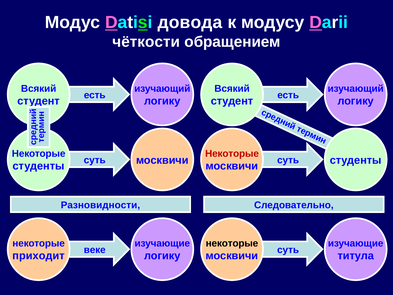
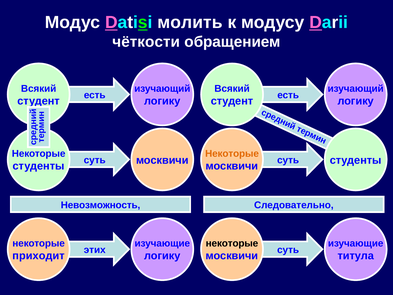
довода: довода -> молить (190, 22)
Некоторые colour: red -> orange (232, 153)
Разновидности: Разновидности -> Невозможность (101, 205)
веке: веке -> этих (95, 250)
